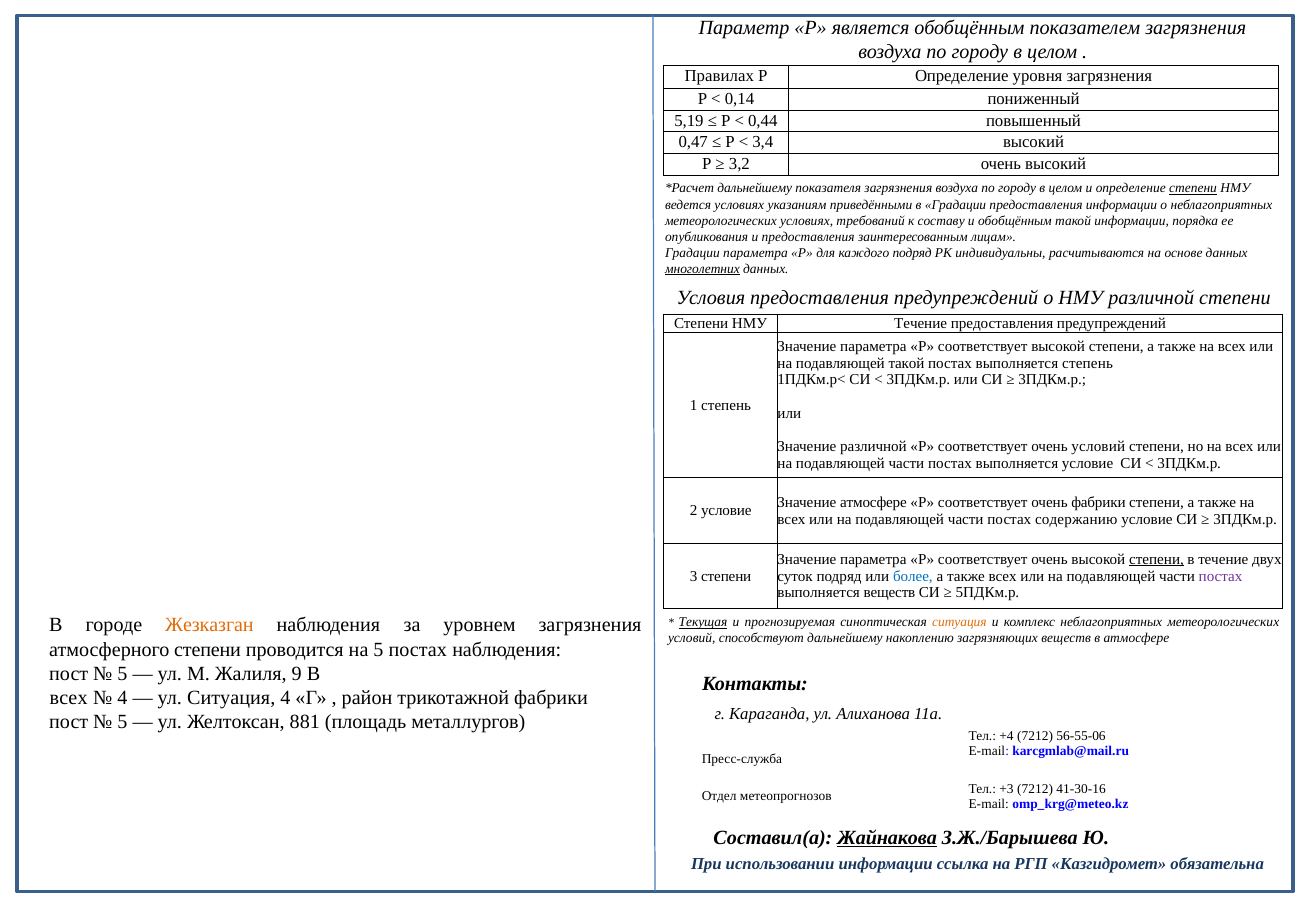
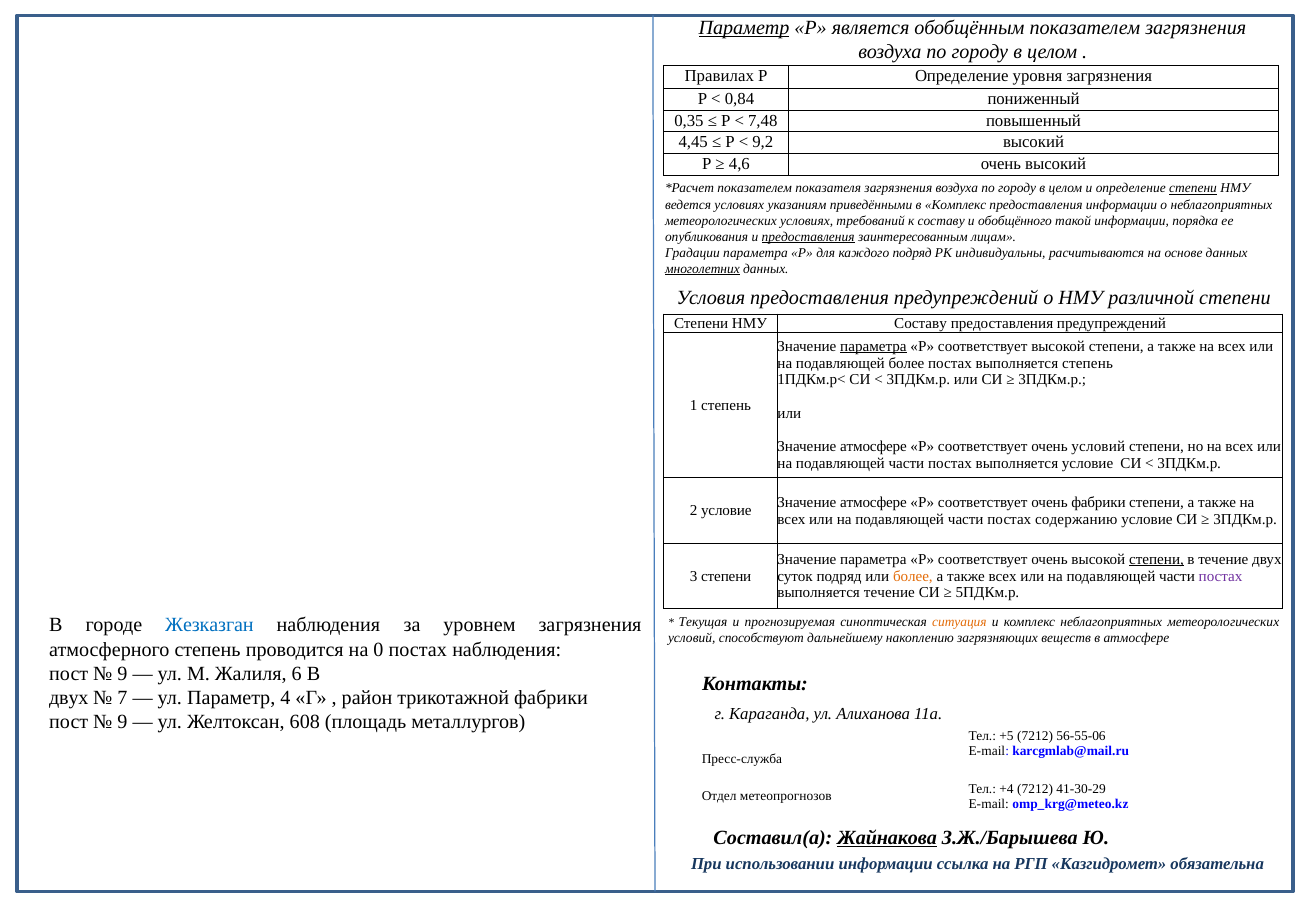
Параметр underline: none -> present (744, 28)
0,14: 0,14 -> 0,84 (739, 99)
5,19: 5,19 -> 0,35 (689, 121)
0,44: 0,44 -> 7,48 (763, 121)
0,47: 0,47 -> 4,45 (693, 142)
3,4: 3,4 -> 9,2 (763, 142)
3,2: 3,2 -> 4,6 (739, 164)
дальнейшему: дальнейшему -> показателем (755, 188)
в Градации: Градации -> Комплекс (956, 205)
и обобщённым: обобщённым -> обобщённого (1015, 221)
предоставления underline: none -> present (808, 237)
НМУ Течение: Течение -> Составу (921, 323)
параметра underline: none -> present (873, 346)
подавляющей такой: такой -> более (907, 363)
различной: различной -> атмосфере (873, 447)
более colour: blue -> orange (913, 576)
выполняется веществ: веществ -> течение (889, 593)
Жезказган colour: orange -> blue (209, 625)
Текущая underline: present -> none (703, 622)
атмосферного степени: степени -> степень (207, 649)
на 5: 5 -> 0 (379, 649)
5: 5 -> 9 (122, 674)
9: 9 -> 6 (297, 674)
всех: всех -> двух (69, 698)
4: 4 -> 7 (122, 698)
ул Ситуация: Ситуация -> Параметр (231, 698)
5: 5 -> 9 (122, 722)
881: 881 -> 608 (305, 722)
+4: +4 -> +5 (1007, 736)
+3: +3 -> +4 (1007, 789)
41-30-16: 41-30-16 -> 41-30-29 (1081, 789)
